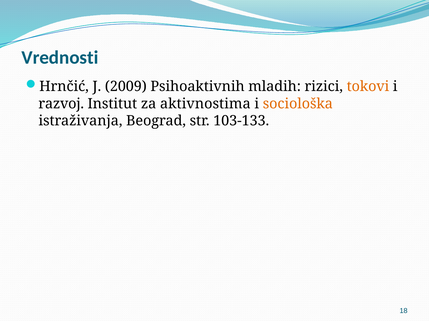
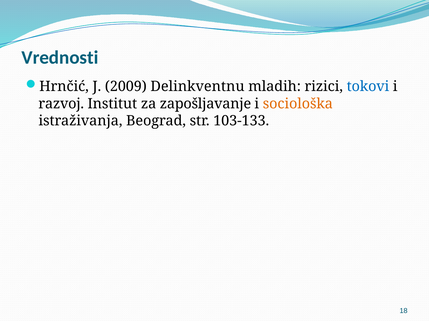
Psihoaktivnih: Psihoaktivnih -> Delinkventnu (197, 87)
tokovi colour: orange -> blue (368, 87)
aktivnostima: aktivnostima -> zapošljavanje (205, 104)
